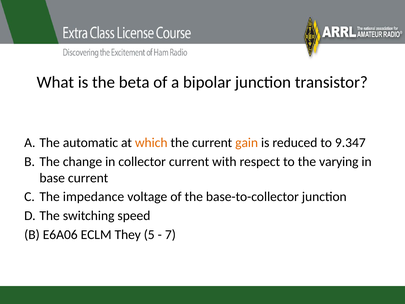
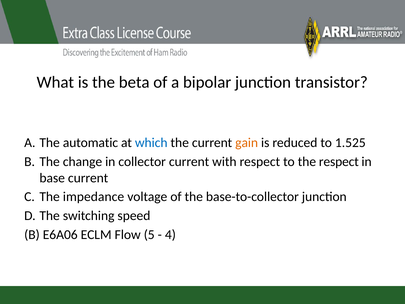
which colour: orange -> blue (151, 143)
9.347: 9.347 -> 1.525 (350, 143)
the varying: varying -> respect (339, 162)
They: They -> Flow (128, 234)
7: 7 -> 4 (170, 234)
